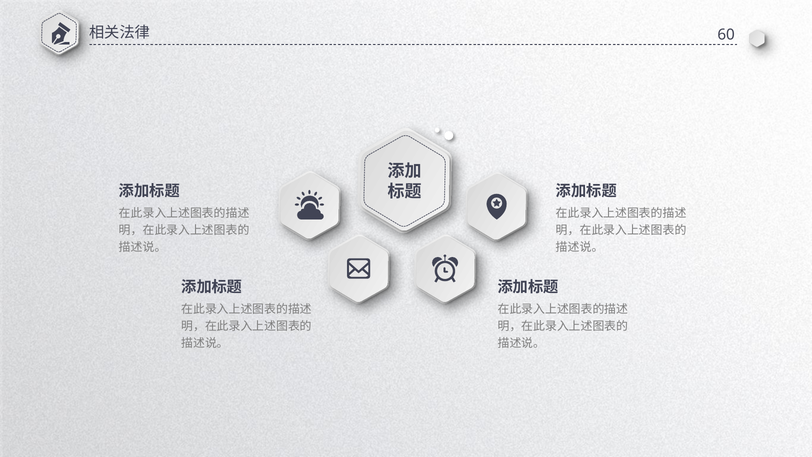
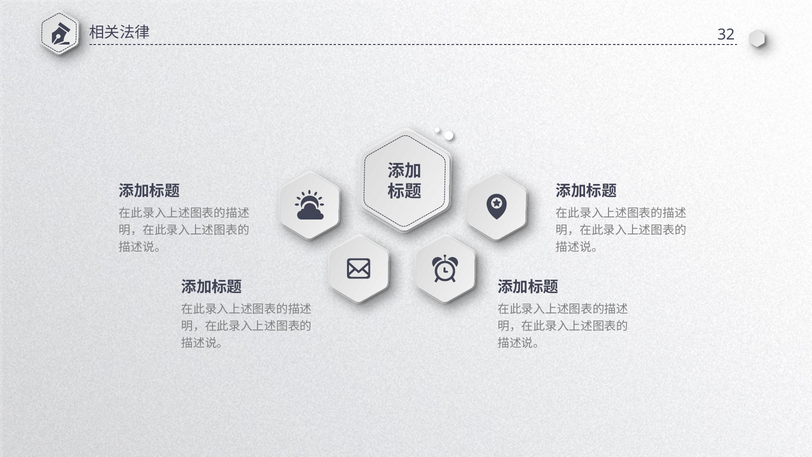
60: 60 -> 32 (726, 35)
